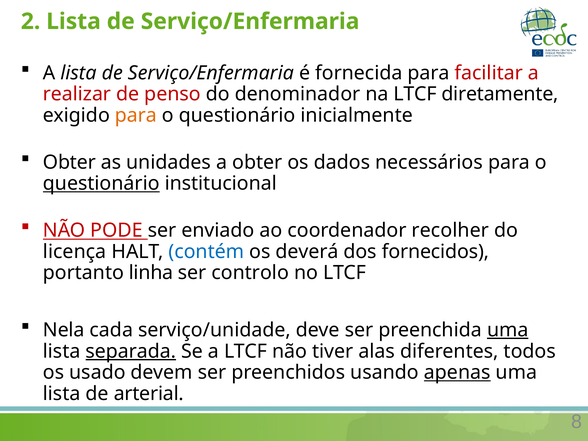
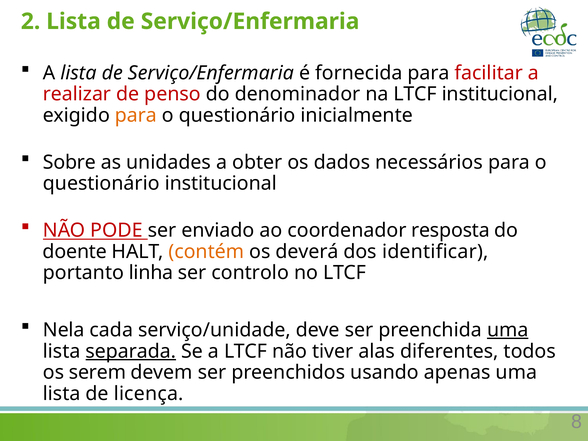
LTCF diretamente: diretamente -> institucional (500, 94)
Obter: Obter -> Sobre (69, 162)
questionário underline: present -> none (101, 183)
recolher: recolher -> resposta (450, 230)
licença: licença -> doente (75, 252)
contém colour: blue -> orange (206, 252)
fornecidos: fornecidos -> identificar (435, 252)
usado: usado -> serem (97, 372)
apenas underline: present -> none (457, 372)
arterial: arterial -> licença (149, 394)
